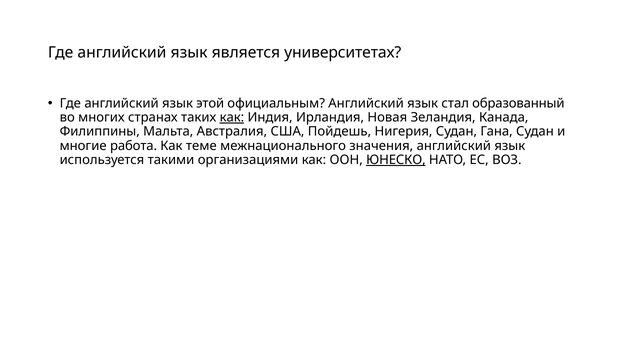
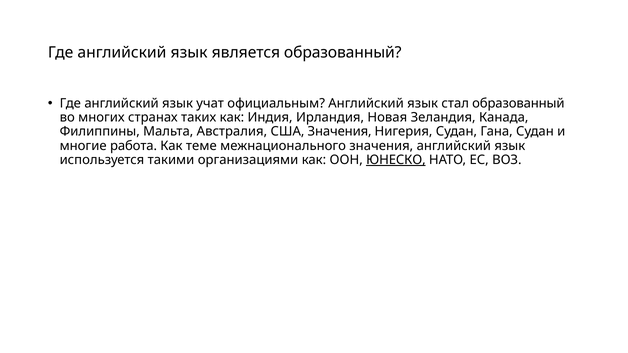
является университетах: университетах -> образованный (343, 53)
этой: этой -> учат (210, 103)
как underline: present -> none (232, 118)
США Пойдешь: Пойдешь -> Значения (340, 132)
